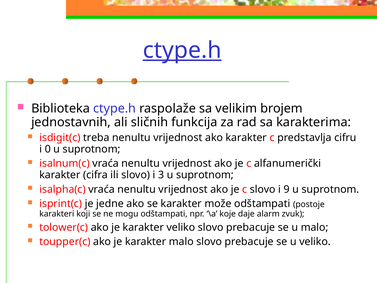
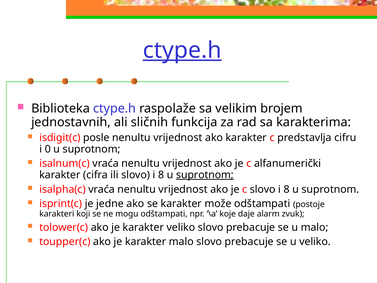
treba: treba -> posle (96, 138)
ili slovo i 3: 3 -> 8 (161, 175)
suprotnom underline: none -> present (205, 175)
c slovo i 9: 9 -> 8 (287, 189)
